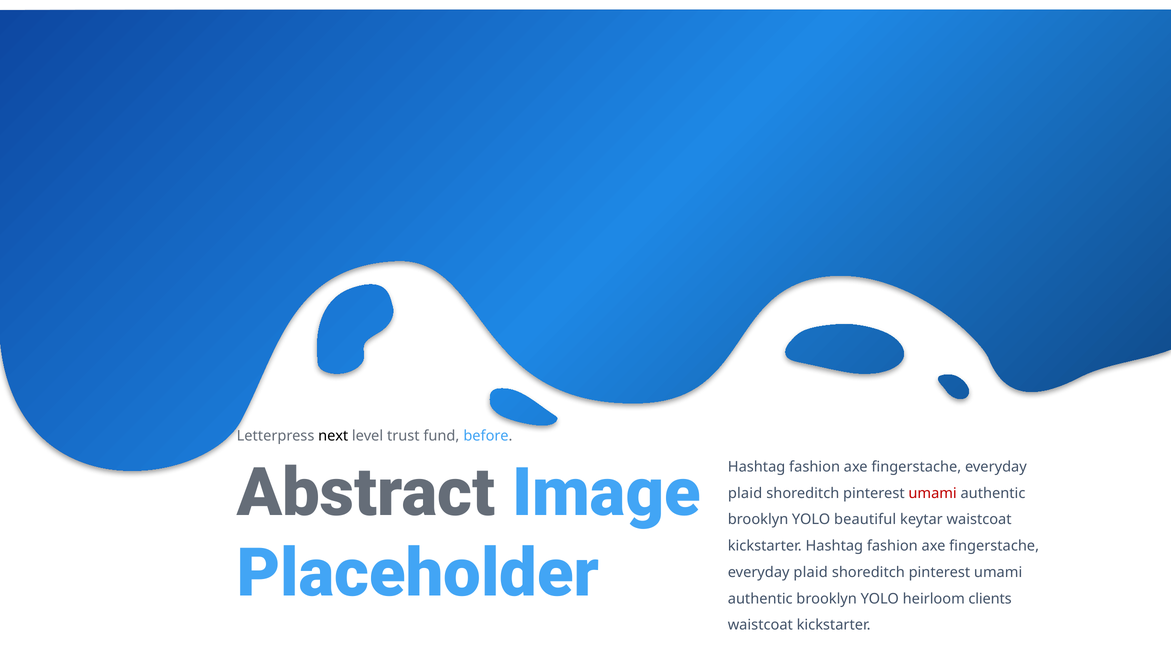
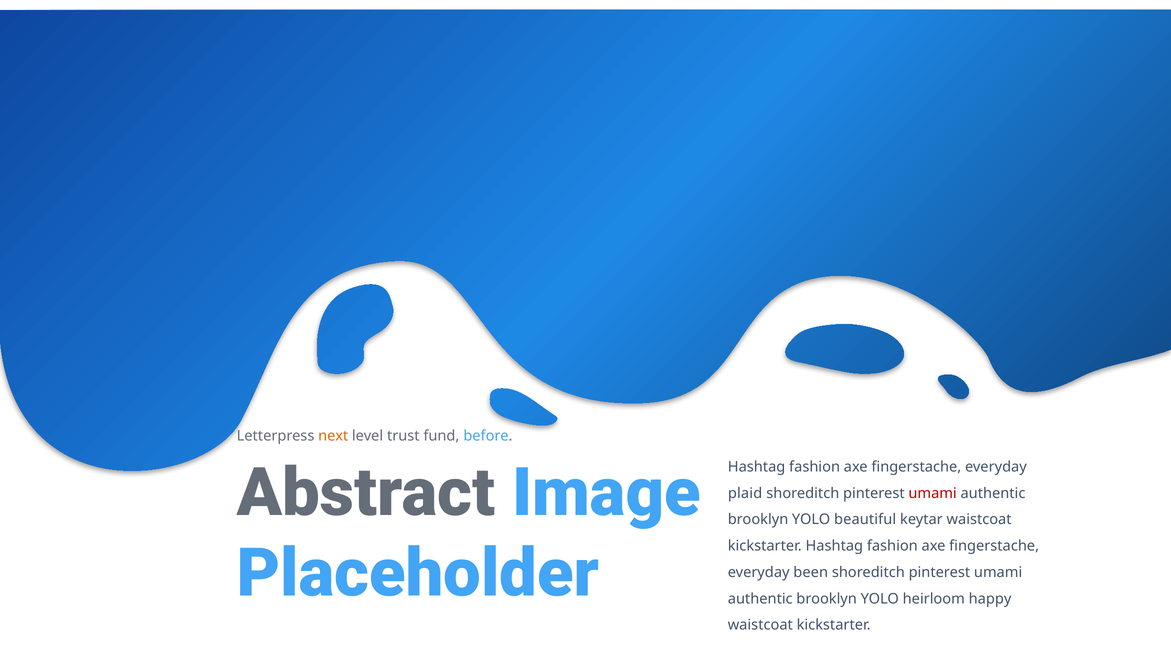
next colour: black -> orange (333, 436)
plaid: plaid -> been (811, 572)
clients: clients -> happy (990, 598)
